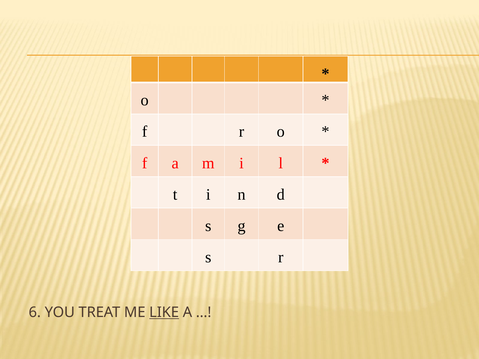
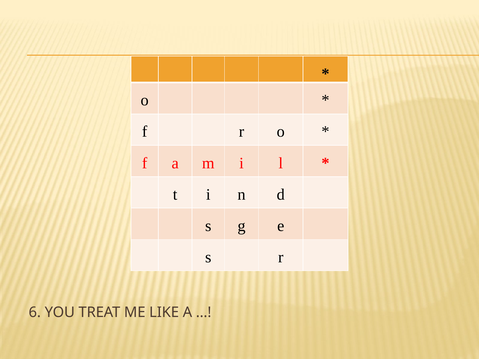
LIKE underline: present -> none (164, 313)
